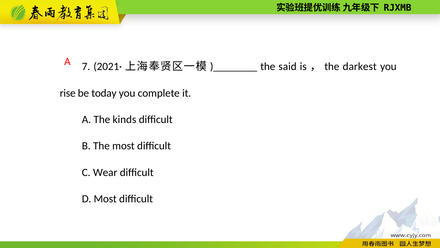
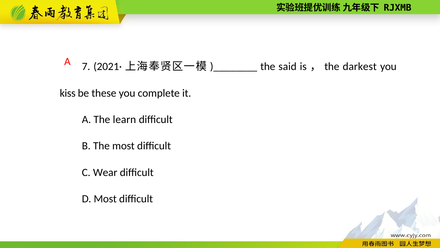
rise: rise -> kiss (68, 93)
today: today -> these (104, 93)
kinds: kinds -> learn (124, 119)
